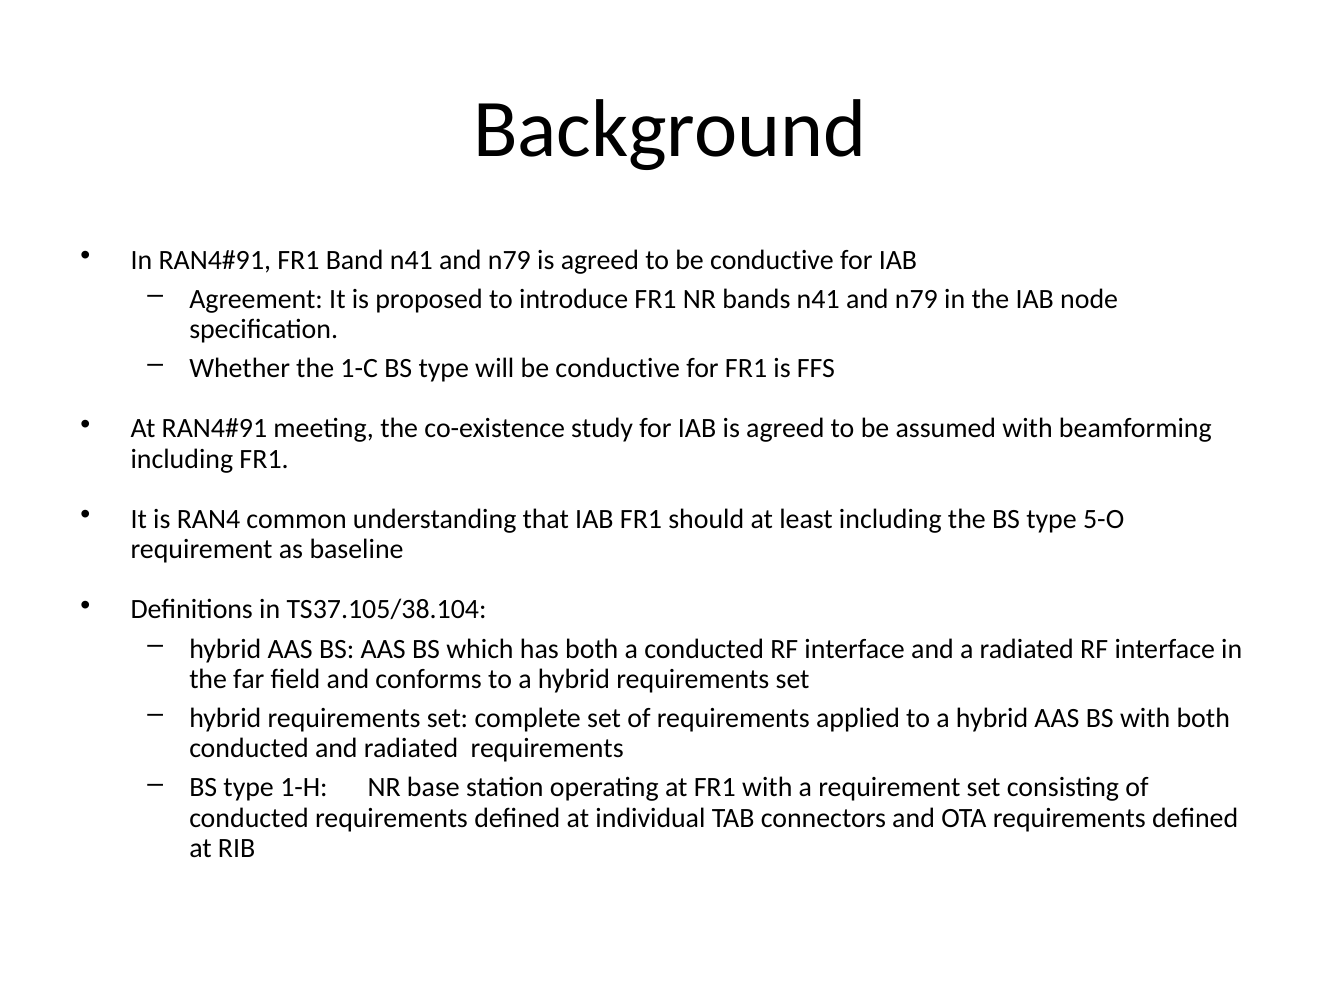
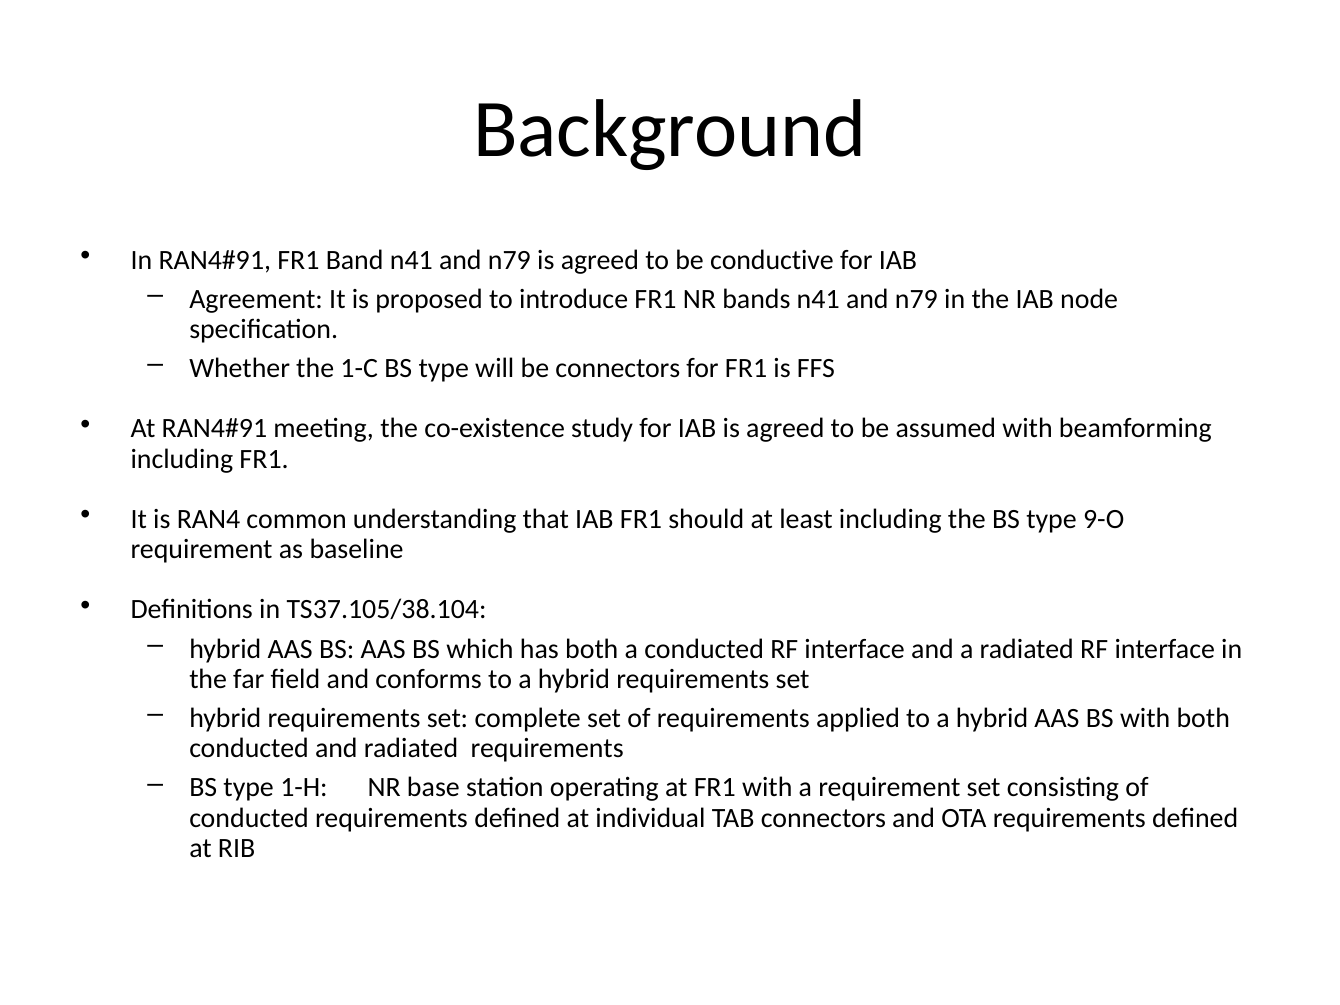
will be conductive: conductive -> connectors (618, 368)
5-O: 5-O -> 9-O (1104, 519)
